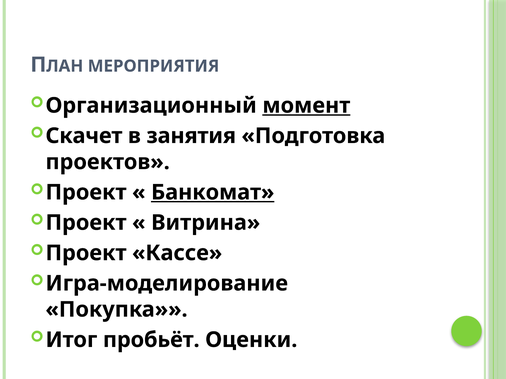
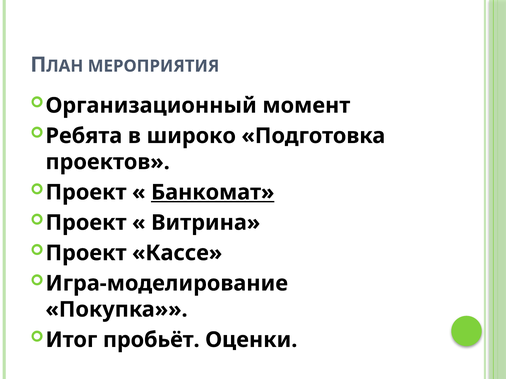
момент underline: present -> none (306, 106)
Скачет: Скачет -> Ребята (84, 136)
занятия: занятия -> широко (191, 136)
